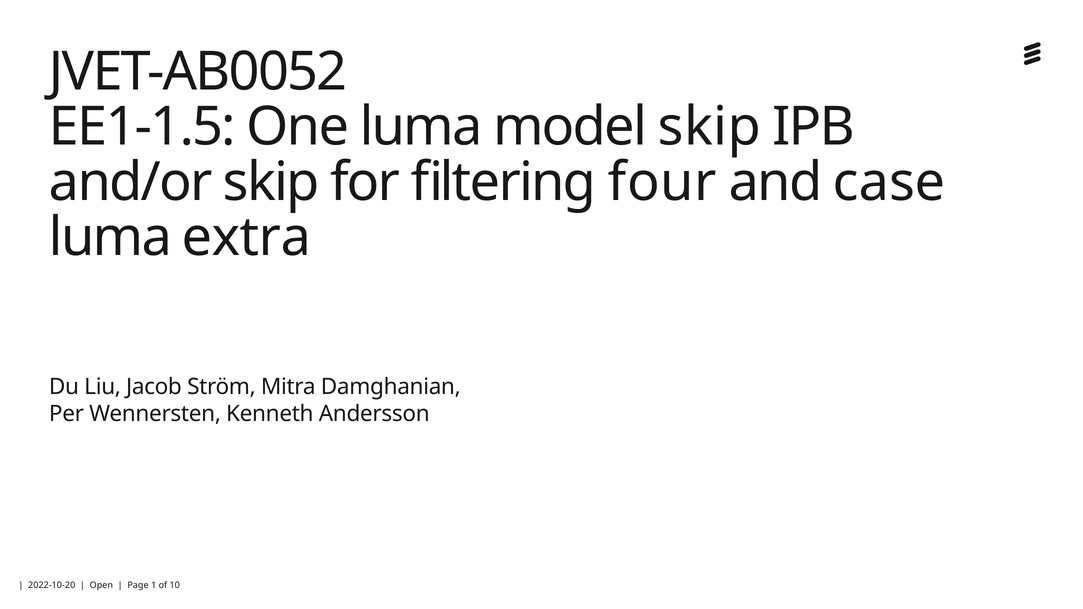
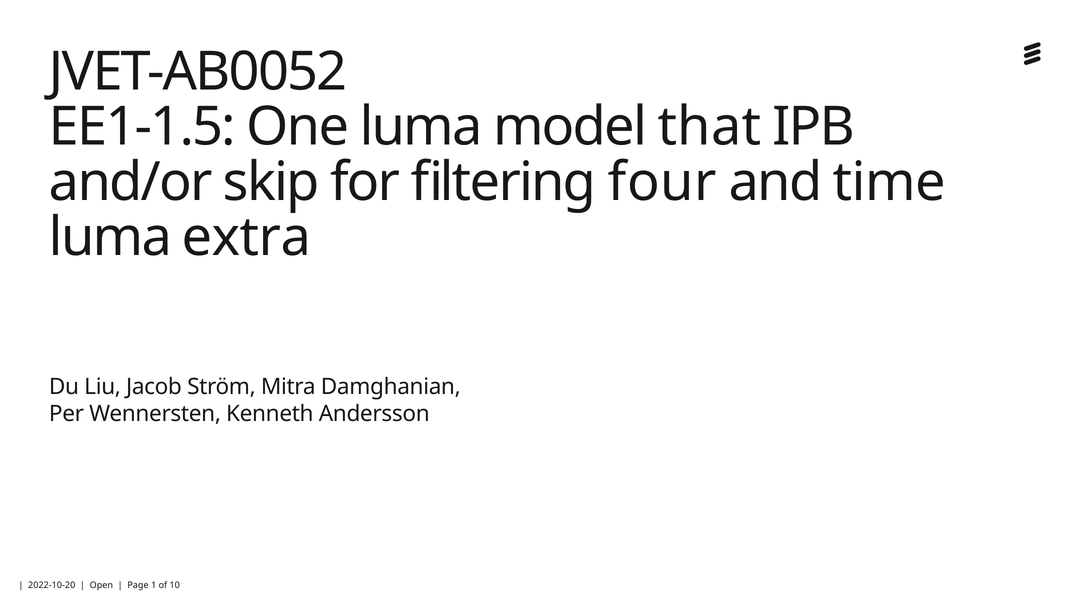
model skip: skip -> that (709, 127)
case: case -> time (889, 182)
